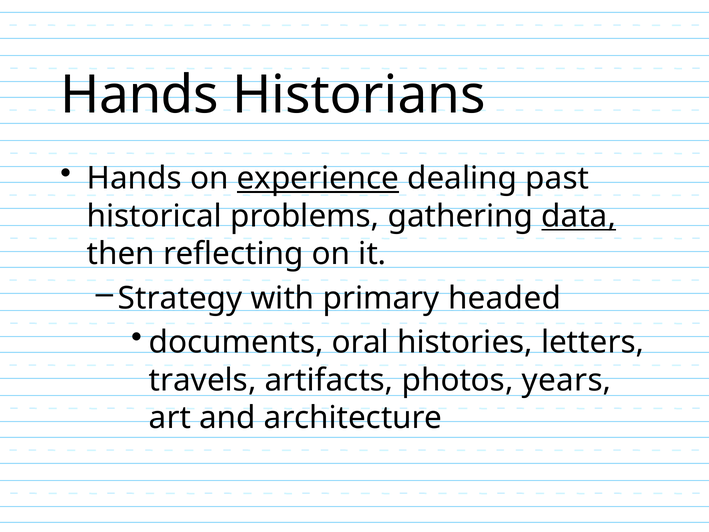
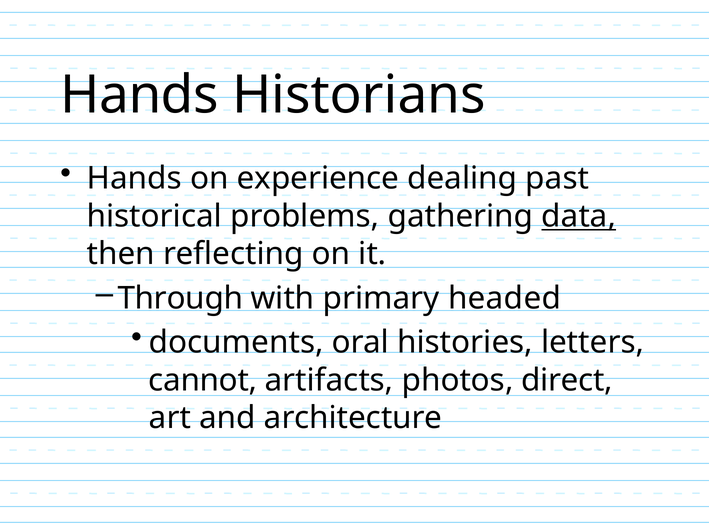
experience underline: present -> none (318, 178)
Strategy: Strategy -> Through (180, 298)
travels: travels -> cannot (203, 380)
years: years -> direct (567, 380)
